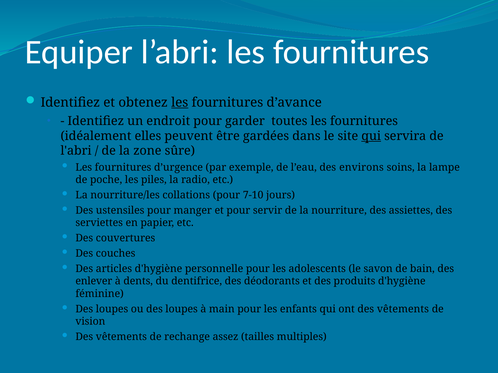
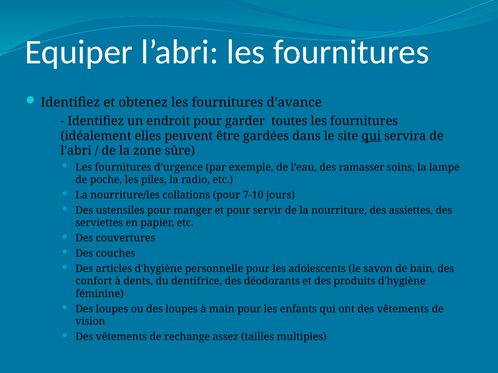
les underline: present -> none (180, 103)
environs: environs -> ramasser (362, 168)
enlever: enlever -> confort (94, 282)
